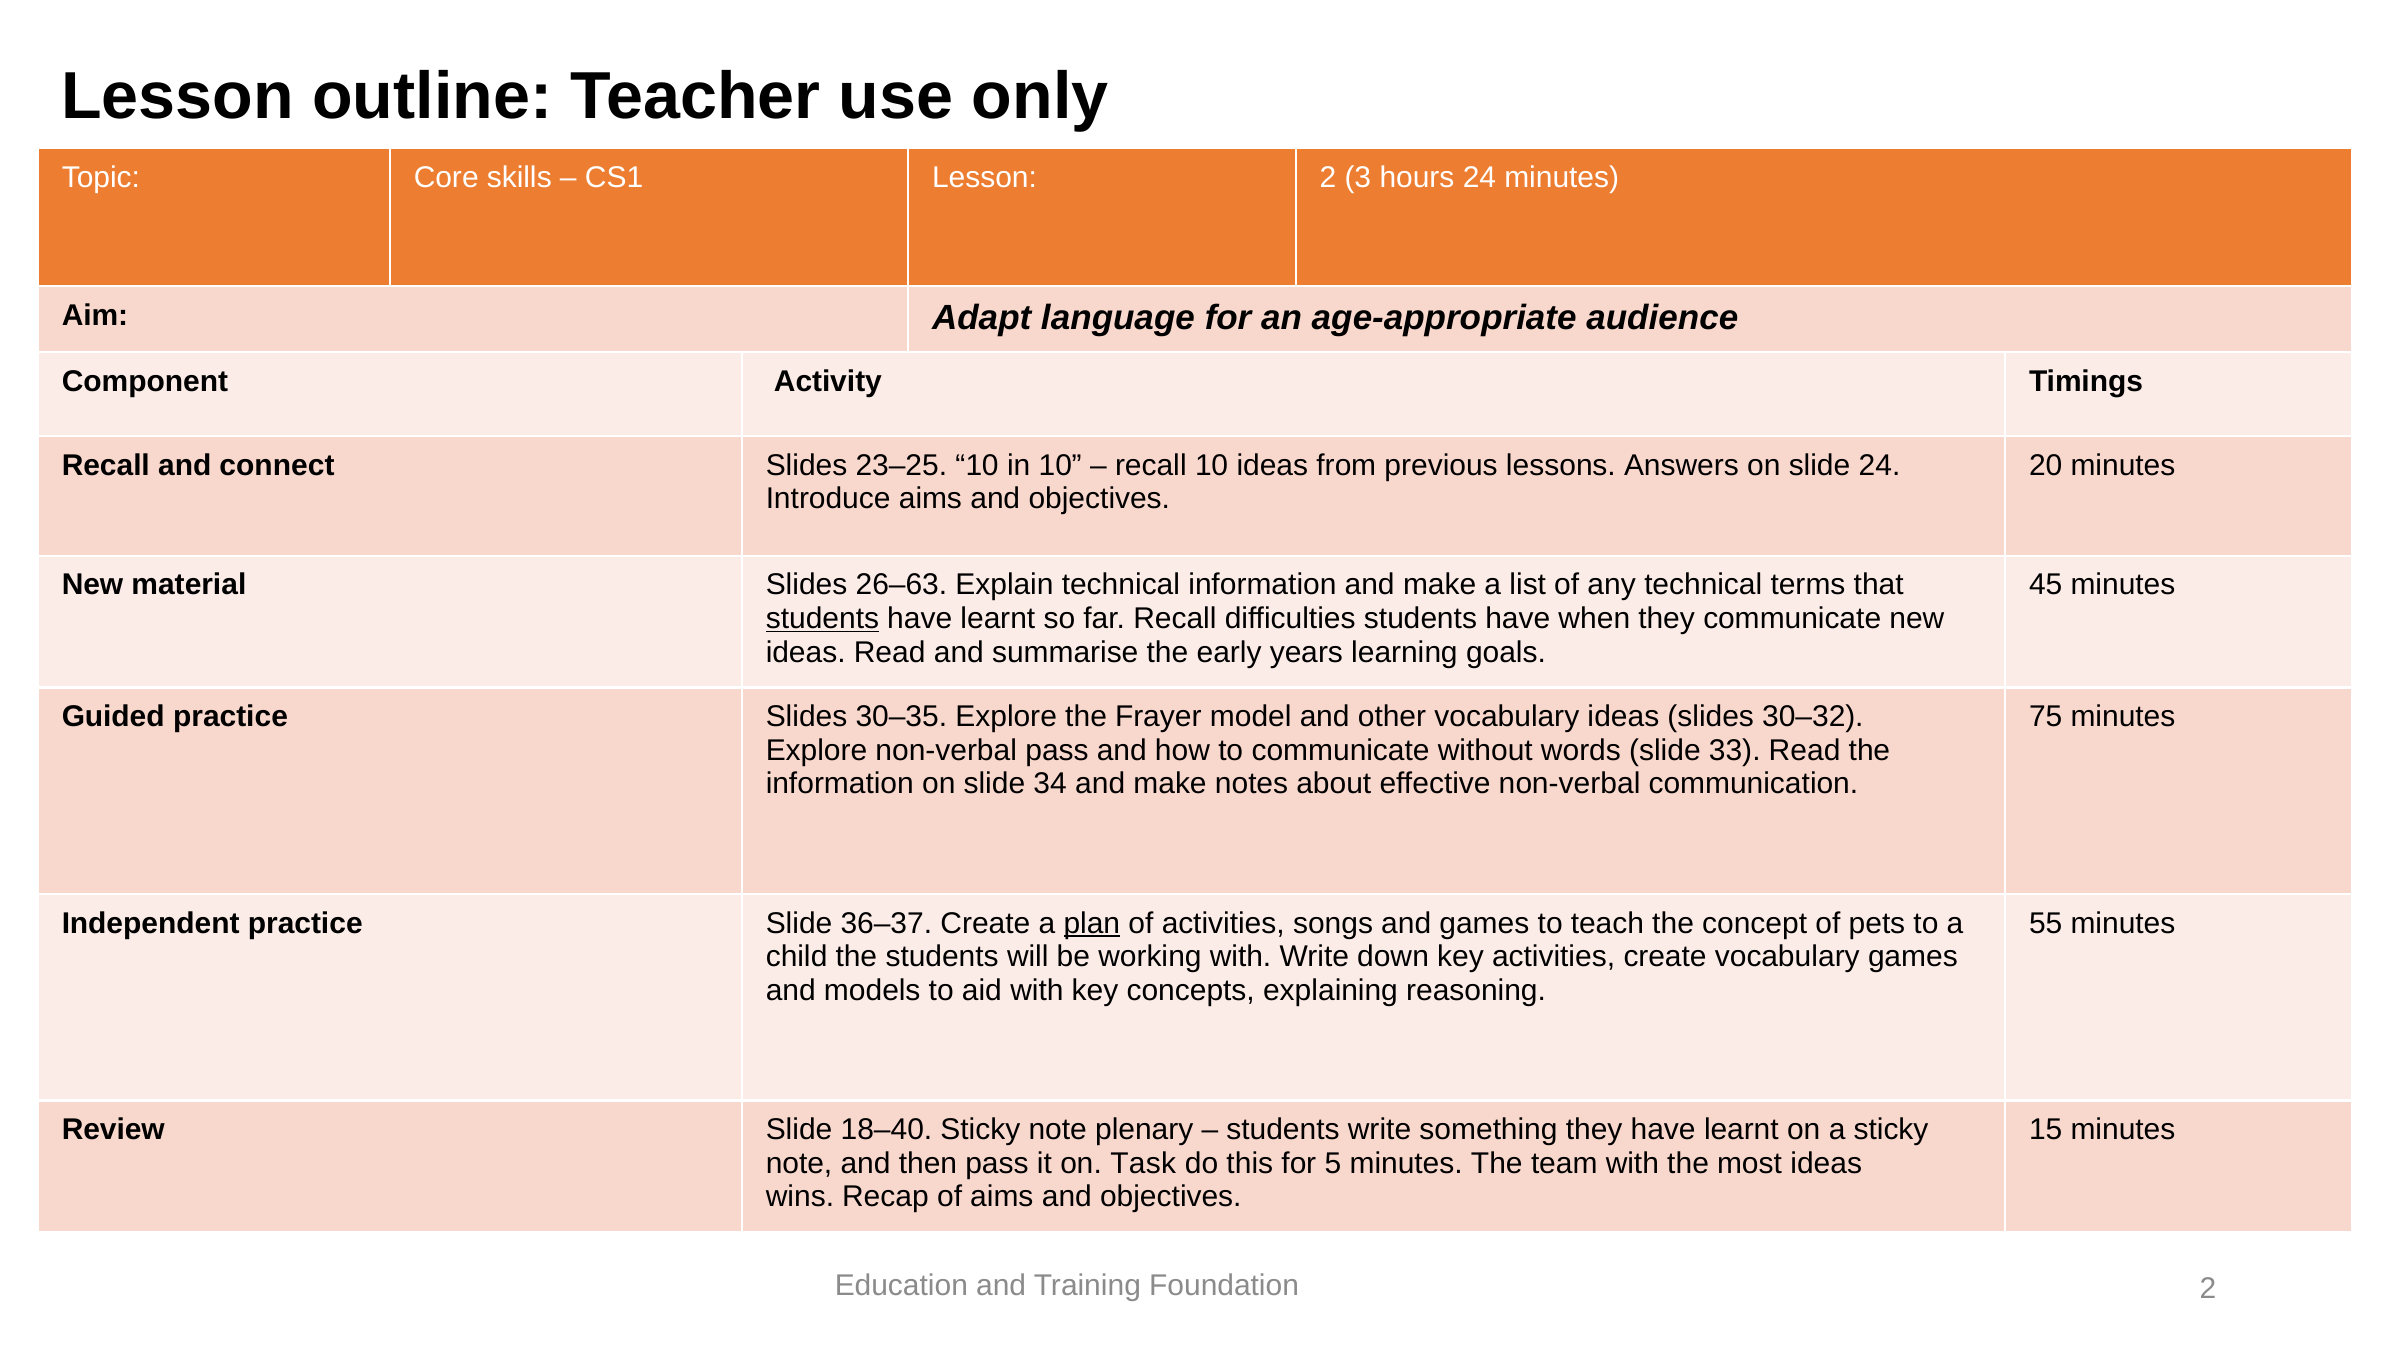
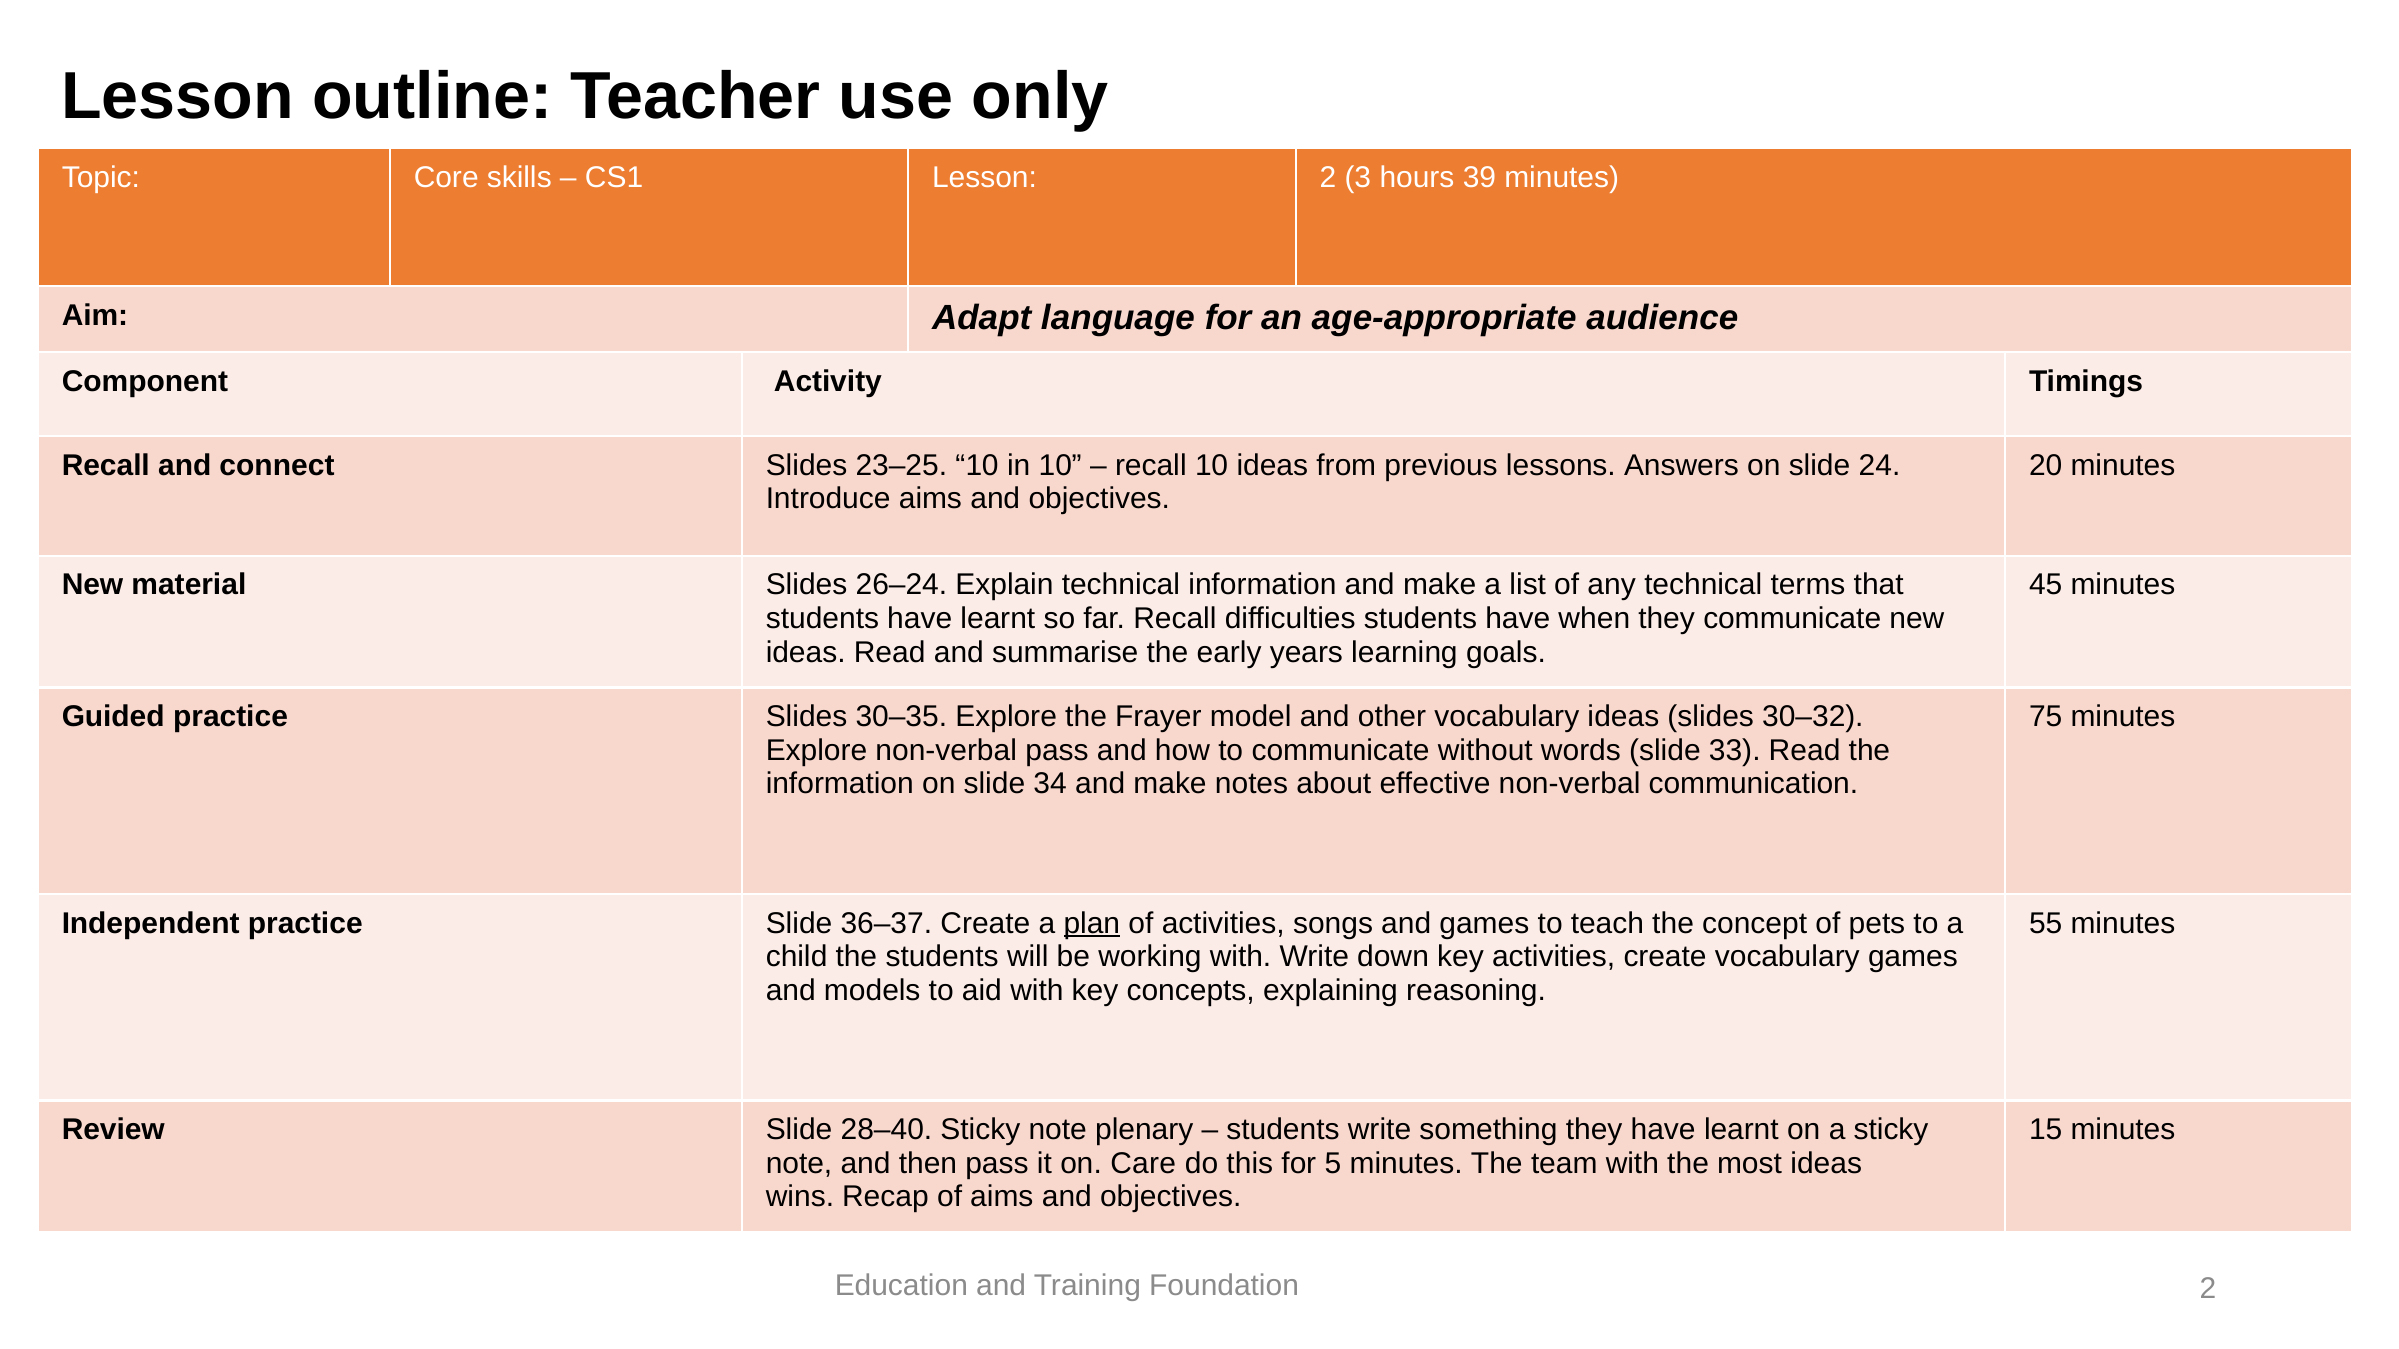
hours 24: 24 -> 39 (1479, 177)
26–63: 26–63 -> 26–24 (901, 585)
students underline: present -> none (822, 619)
18–40: 18–40 -> 28–40 (886, 1130)
Task: Task -> Care (1143, 1164)
